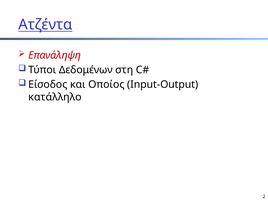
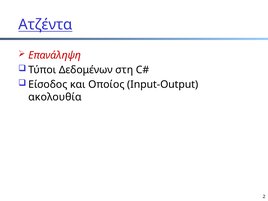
κατάλληλο: κατάλληλο -> ακολουθία (55, 97)
